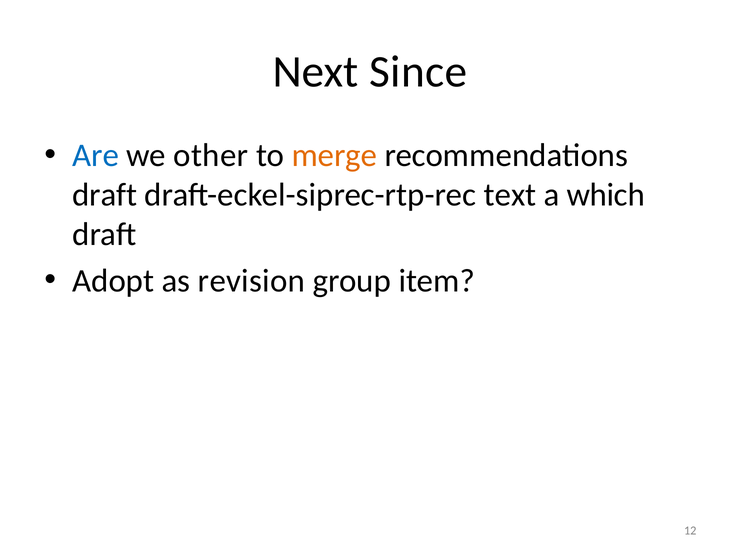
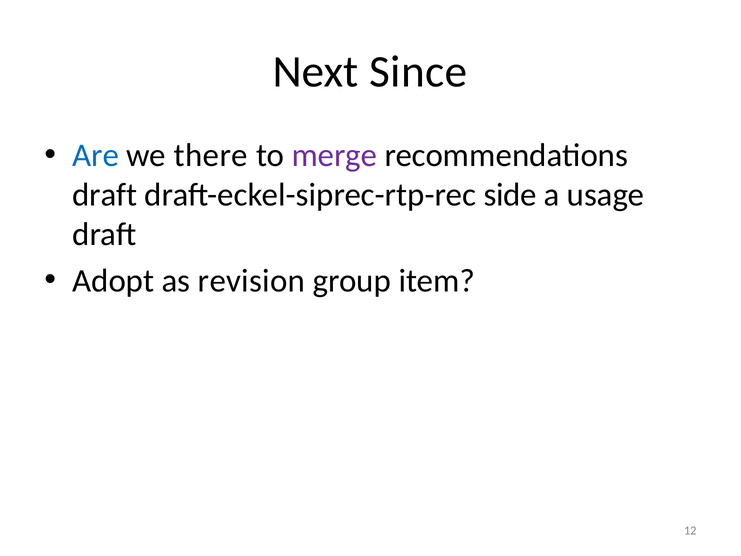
other: other -> there (211, 155)
merge colour: orange -> purple (334, 155)
text: text -> side (510, 195)
which: which -> usage (606, 195)
